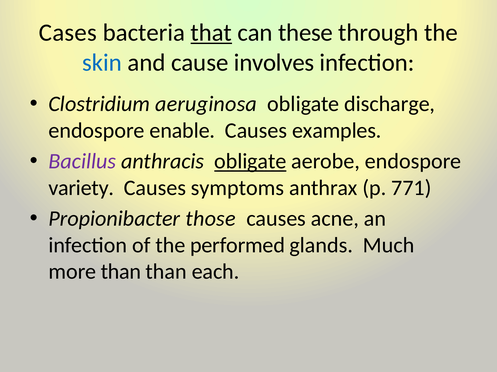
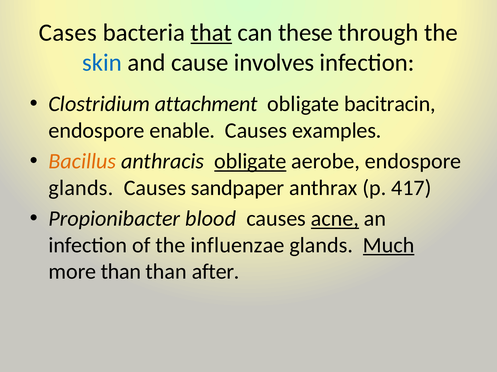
aeruginosa: aeruginosa -> attachment (206, 104)
discharge: discharge -> bacitracin (390, 104)
Bacillus colour: purple -> orange (82, 162)
variety: variety -> glands (81, 188)
symptoms: symptoms -> sandpaper (238, 188)
771: 771 -> 417 (411, 188)
those: those -> blood (211, 219)
acne underline: none -> present (335, 219)
performed: performed -> influenzae (237, 246)
Much underline: none -> present (389, 246)
each: each -> after (216, 272)
